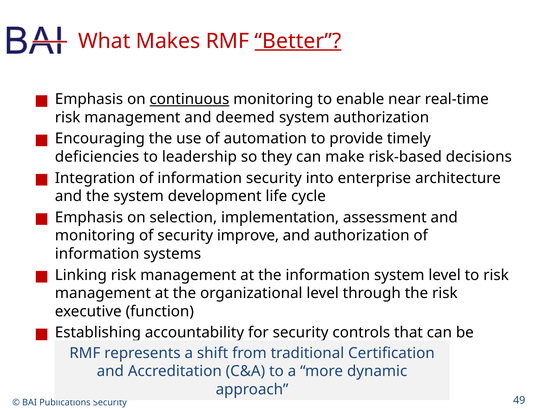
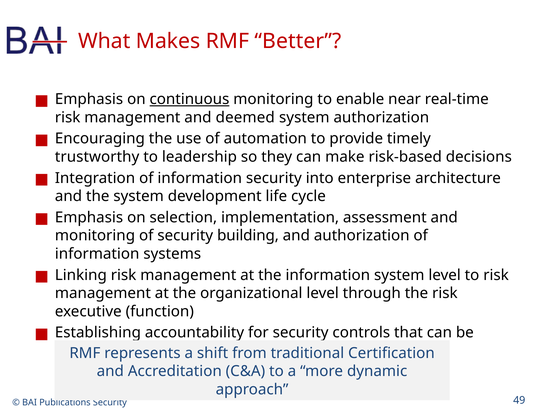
Better underline: present -> none (298, 41)
deficiencies: deficiencies -> trustworthy (97, 157)
improve: improve -> building (248, 235)
